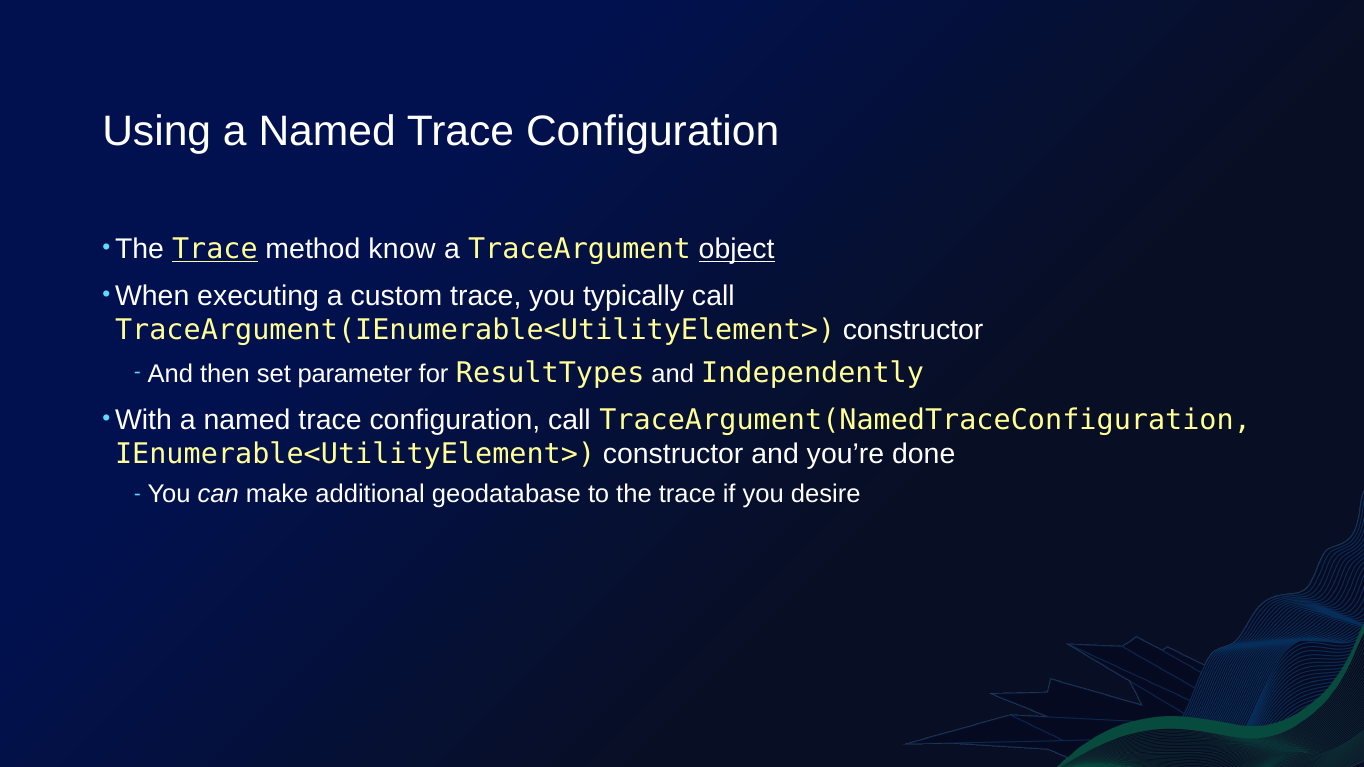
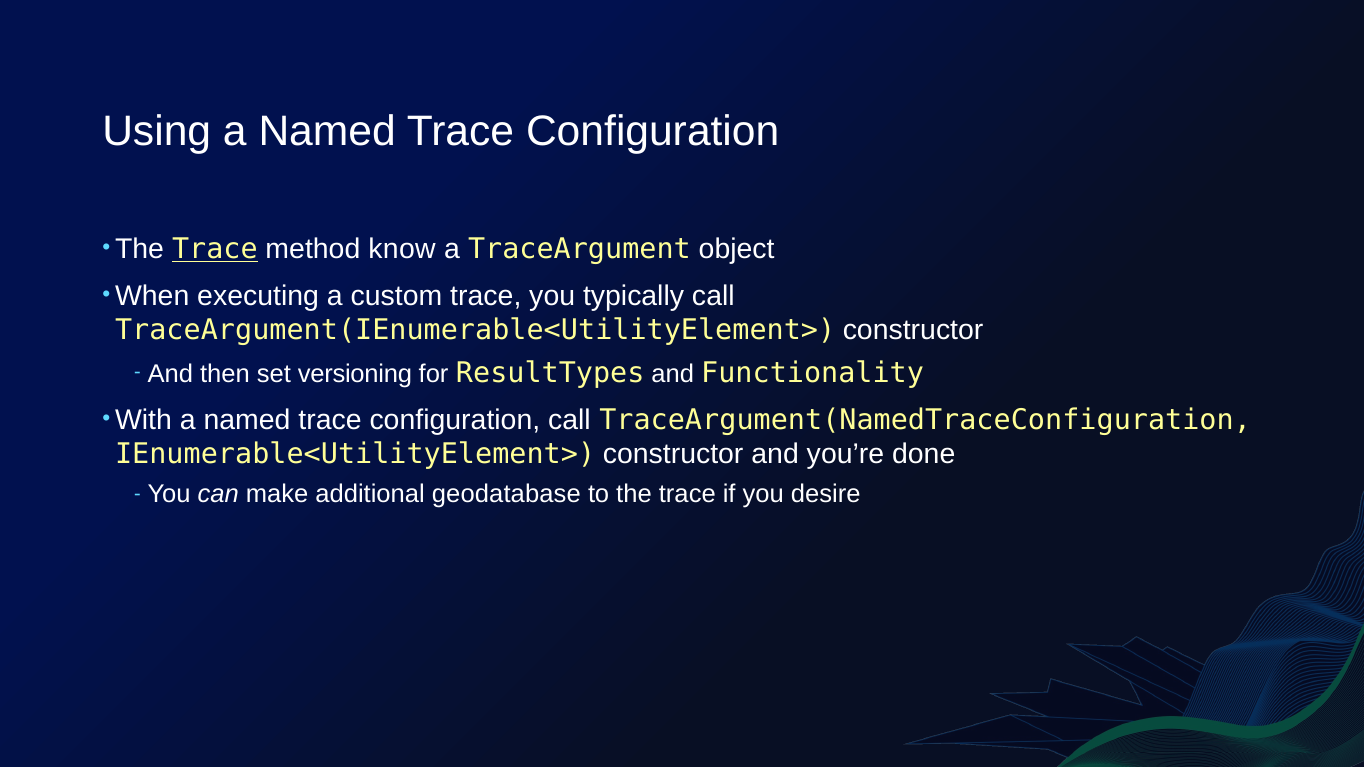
object underline: present -> none (737, 249)
parameter: parameter -> versioning (355, 374)
Independently: Independently -> Functionality (813, 373)
